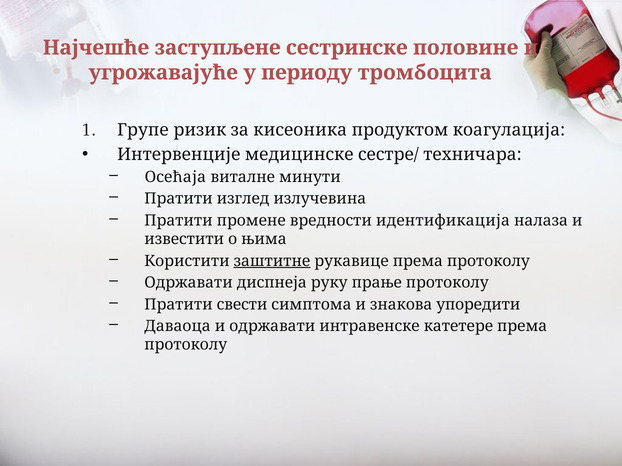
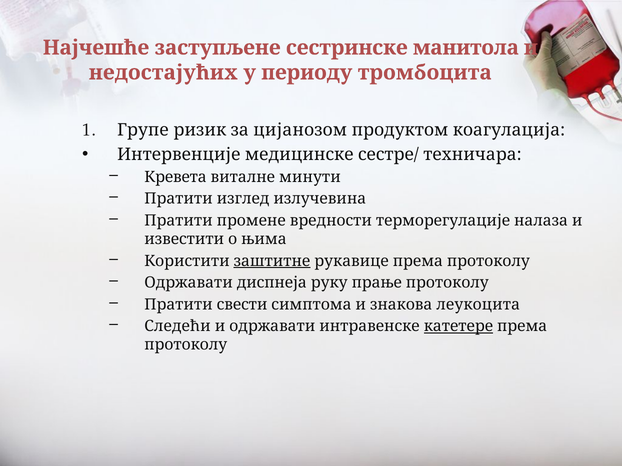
половине: половине -> манитолa (466, 48)
угрожавајуће: угрожавајуће -> недостајућих (163, 73)
кисеоника: кисеоника -> цијанозом (300, 130)
Осећаја: Осећаја -> Кревета (176, 177)
идентификација: идентификација -> терморегулације (443, 221)
упоредити: упоредити -> леукоцита (478, 305)
Даваоца: Даваоца -> Следећи (178, 327)
катетере underline: none -> present (458, 327)
